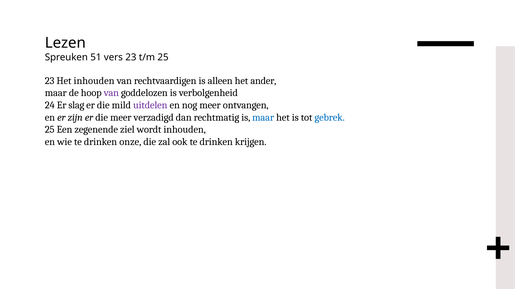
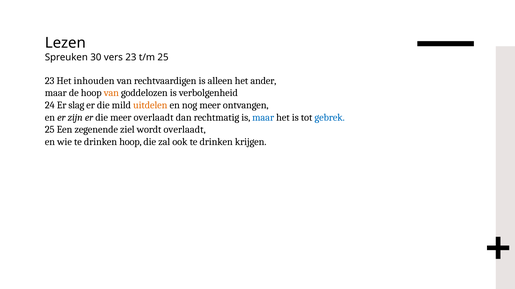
51: 51 -> 30 (96, 57)
van colour: purple -> orange (111, 93)
uitdelen colour: purple -> orange (150, 105)
meer verzadigd: verzadigd -> overlaadt (154, 118)
wordt inhouden: inhouden -> overlaadt (185, 130)
drinken onze: onze -> hoop (130, 142)
